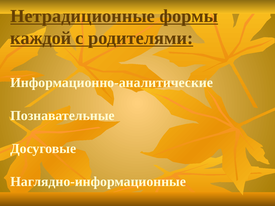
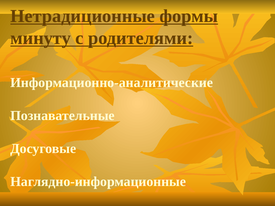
каждой: каждой -> минуту (41, 38)
